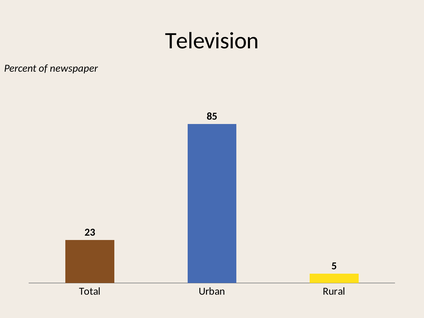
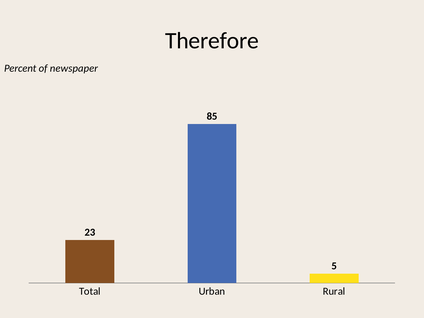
Television: Television -> Therefore (212, 41)
